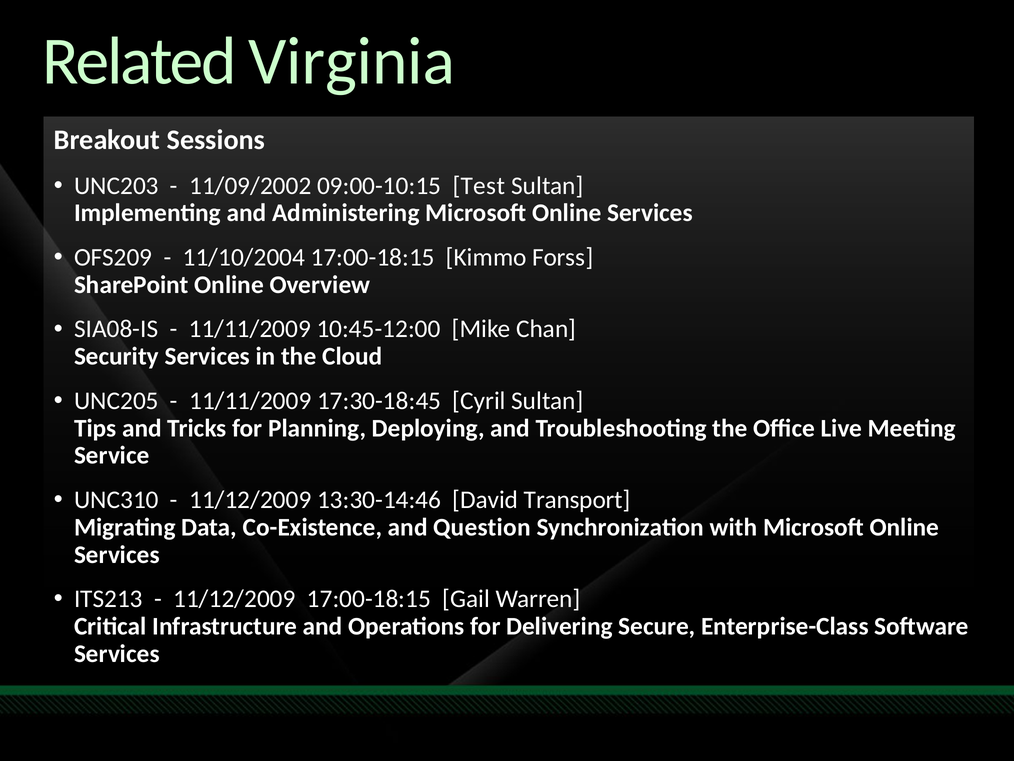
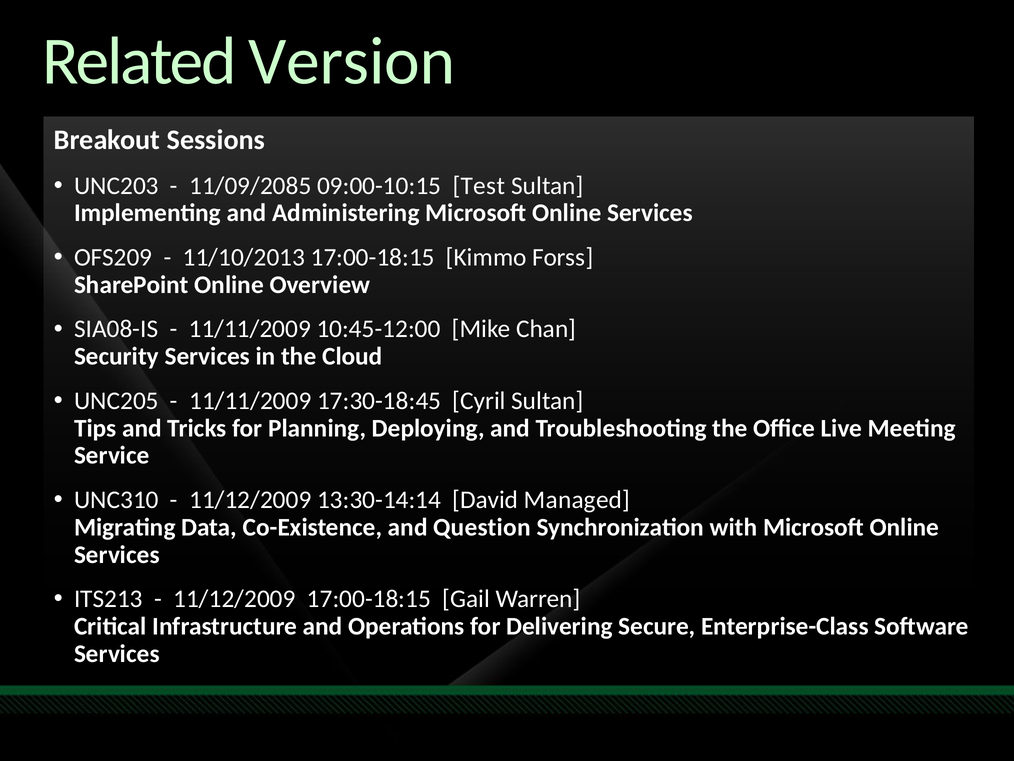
Virginia: Virginia -> Version (352, 61)
11/09/2002: 11/09/2002 -> 11/09/2085 (250, 186)
11/10/2004: 11/10/2004 -> 11/10/2013 (244, 257)
13:30-14:46: 13:30-14:46 -> 13:30-14:14 (379, 500)
Transport: Transport -> Managed (577, 500)
